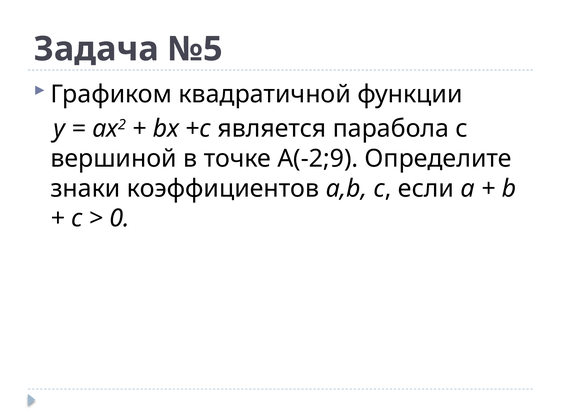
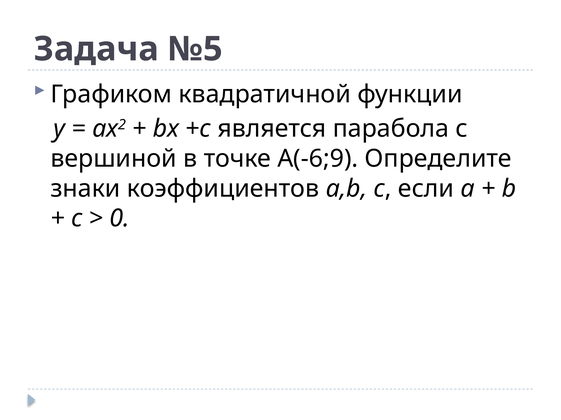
А(-2;9: А(-2;9 -> А(-6;9 (318, 159)
